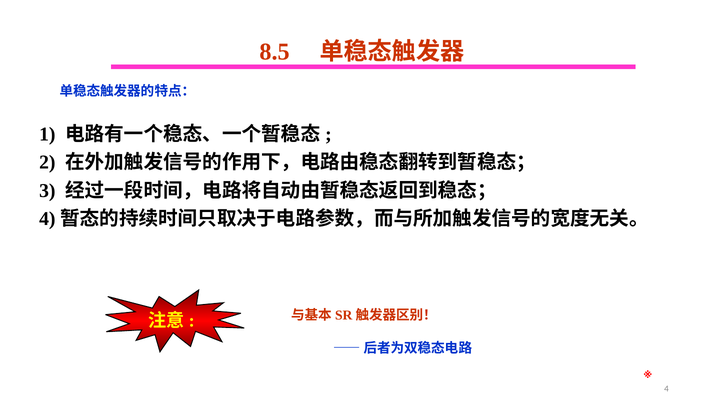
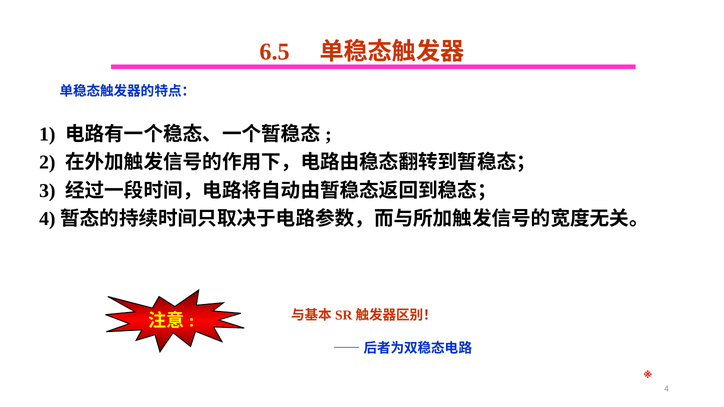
8.5: 8.5 -> 6.5 (275, 52)
